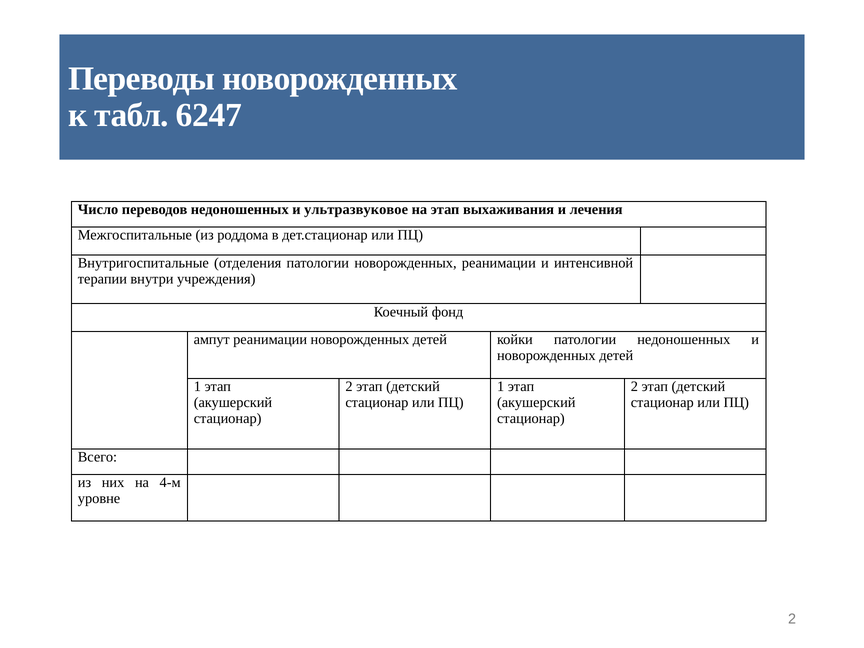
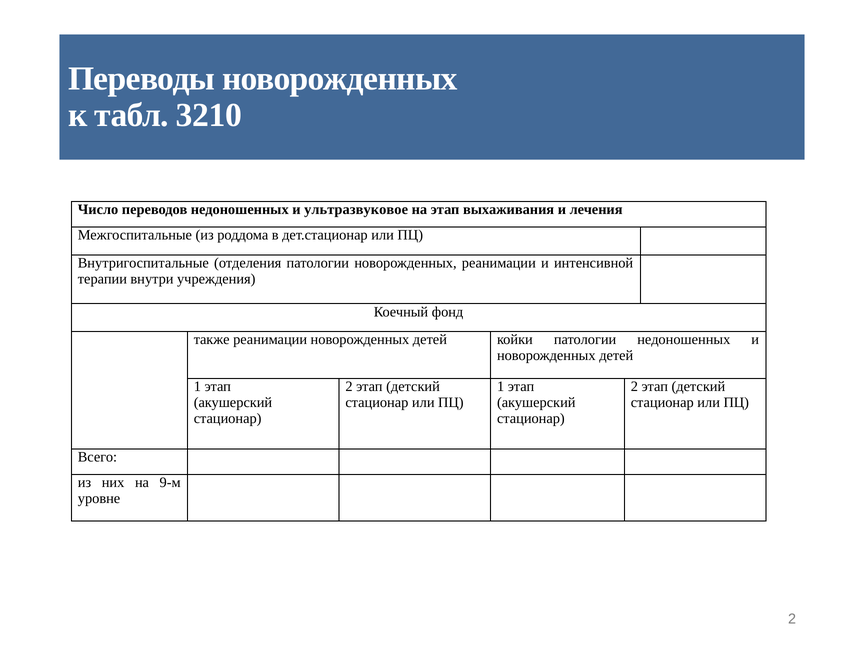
6247: 6247 -> 3210 (209, 115)
ампут: ампут -> также (212, 340)
4-м: 4-м -> 9-м (170, 483)
